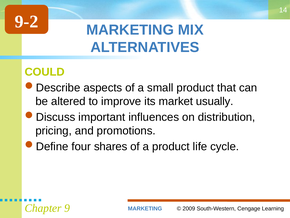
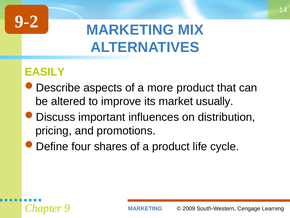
COULD: COULD -> EASILY (45, 72)
small: small -> more (160, 88)
